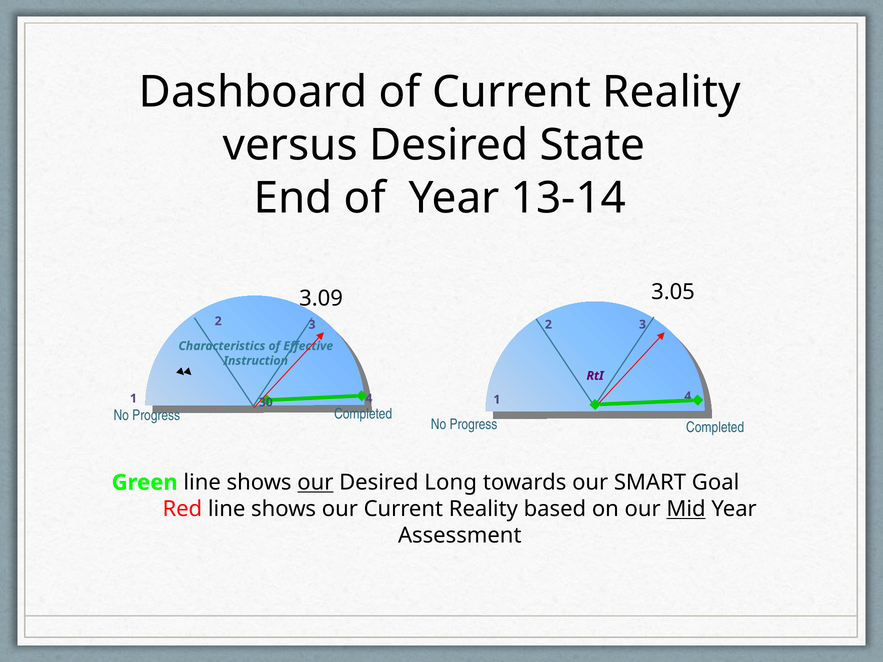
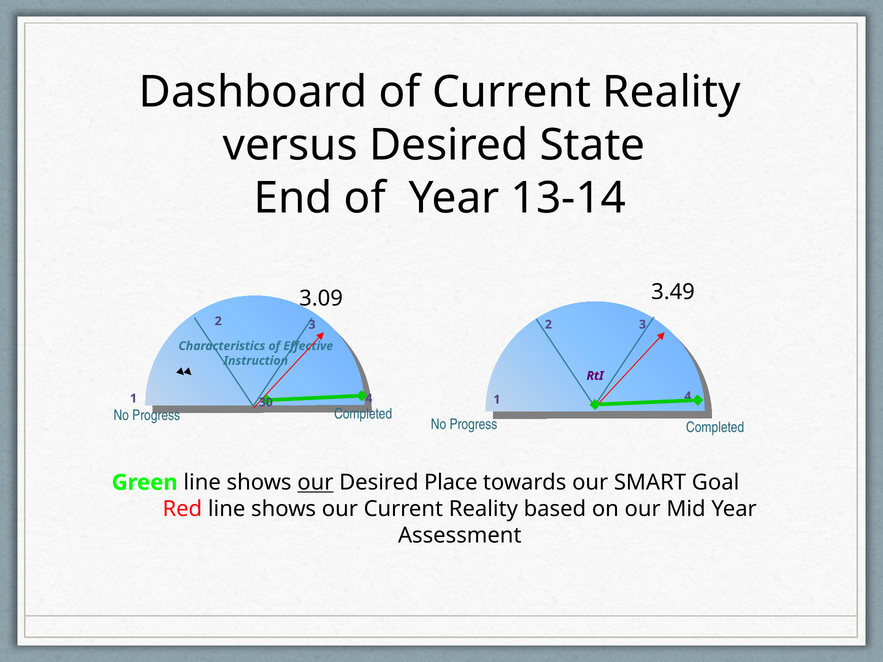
3.05: 3.05 -> 3.49 (673, 292)
Long: Long -> Place (451, 483)
Mid underline: present -> none (686, 509)
